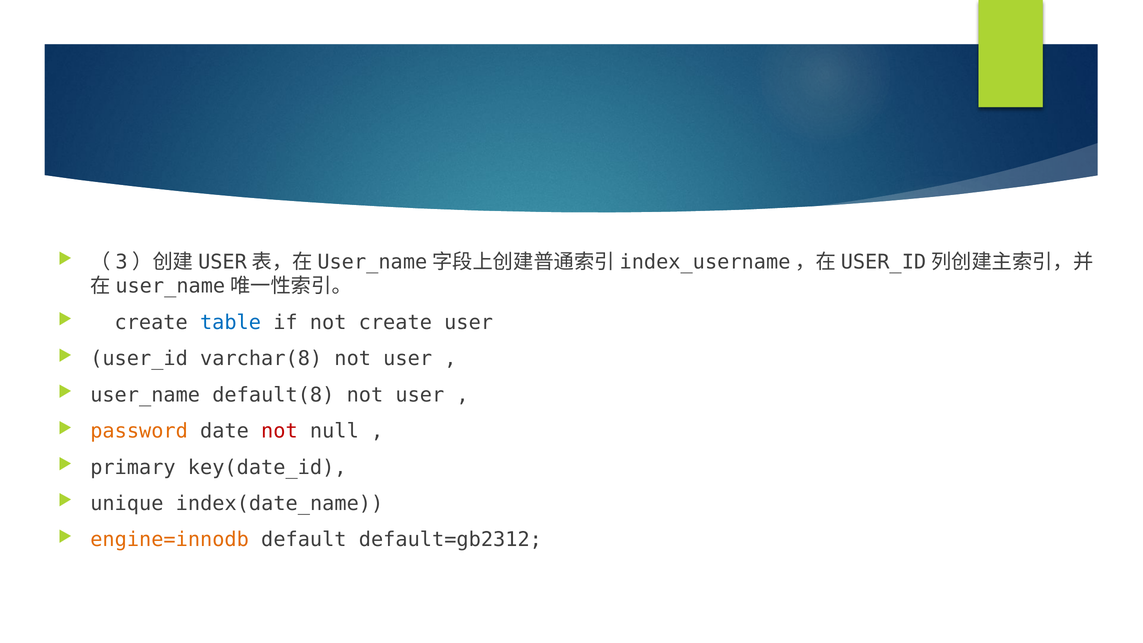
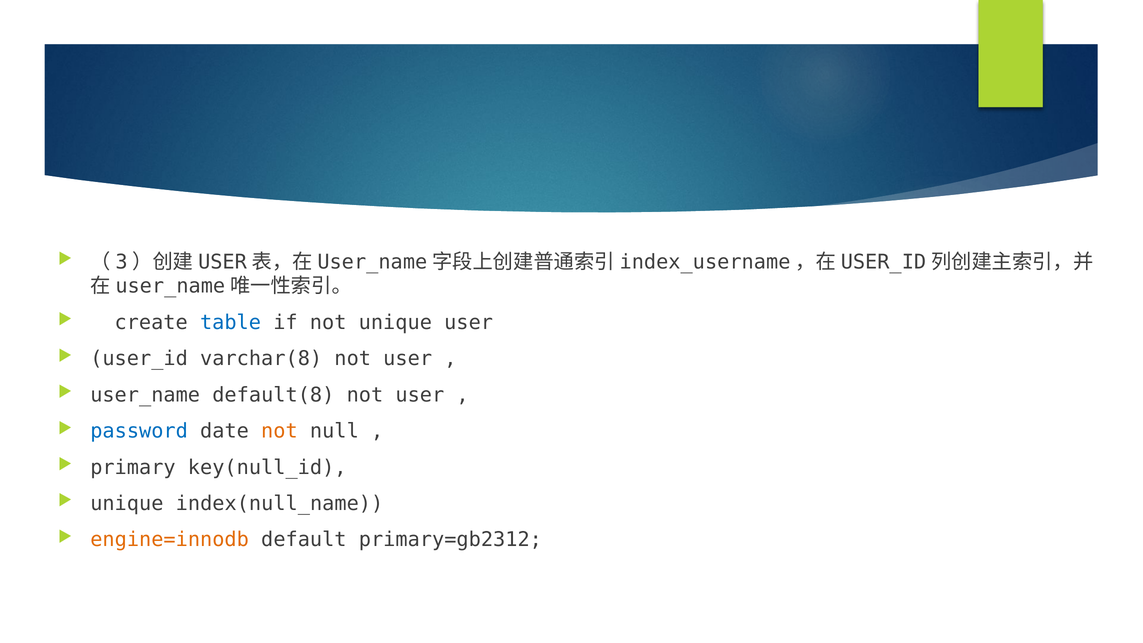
not create: create -> unique (395, 322)
password colour: orange -> blue (139, 431)
not colour: red -> orange (279, 431)
key(date_id: key(date_id -> key(null_id (267, 467)
index(date_name: index(date_name -> index(null_name (279, 504)
default=gb2312: default=gb2312 -> primary=gb2312 (450, 540)
